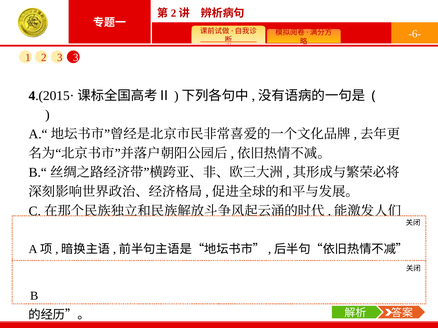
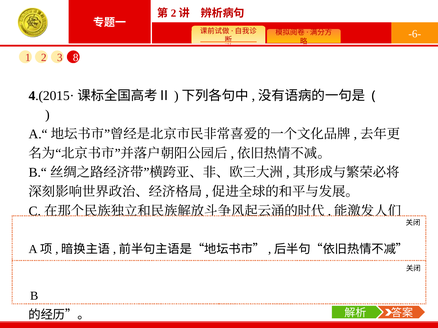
3 3: 3 -> 8 (76, 58)
